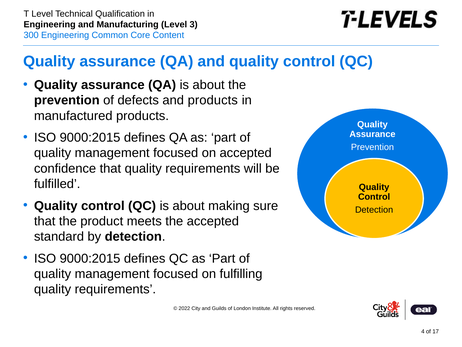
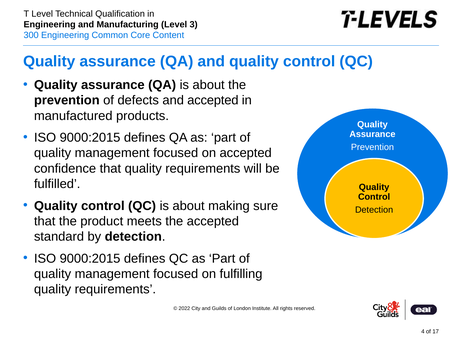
and products: products -> accepted (213, 100)
